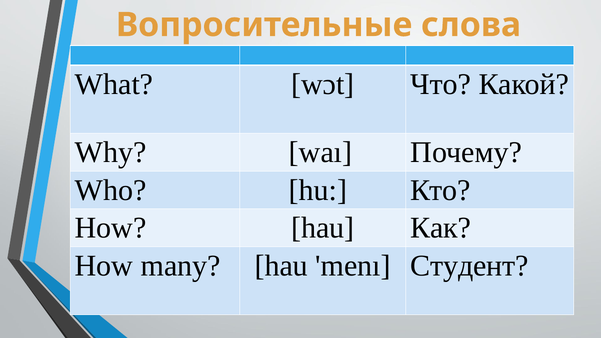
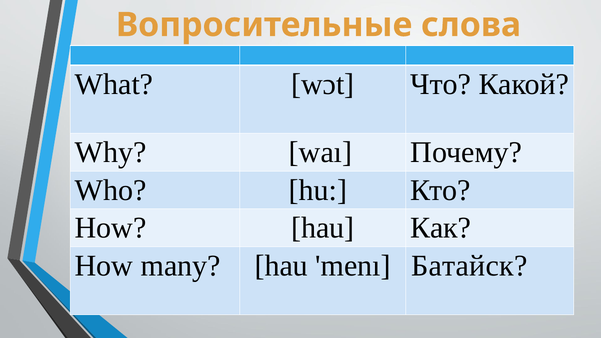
Студент: Студент -> Батайск (469, 266)
